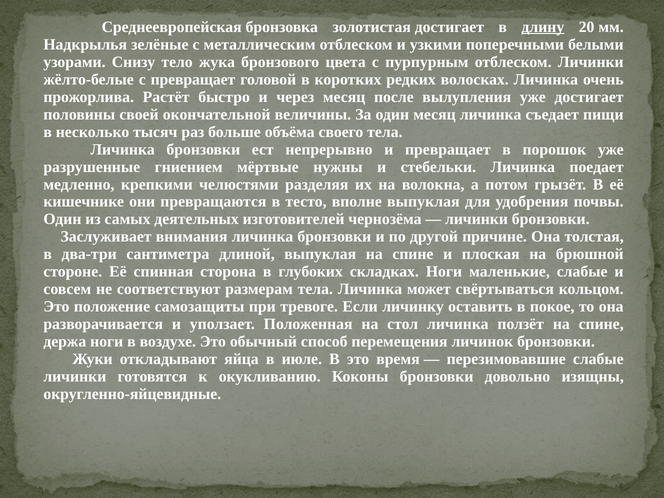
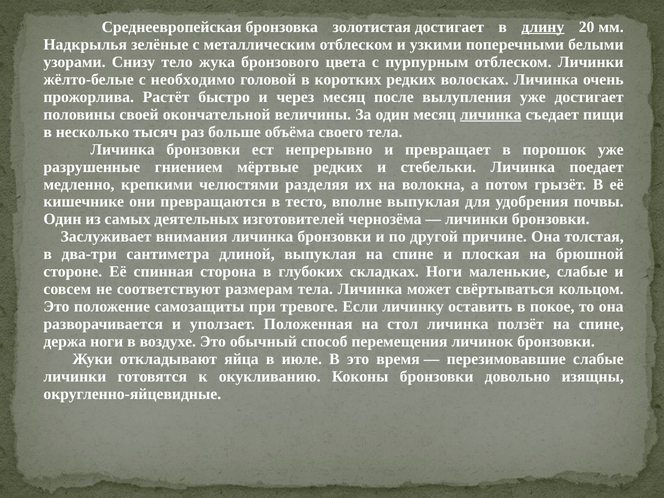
с превращает: превращает -> необходимо (193, 79)
личинка underline: none -> present (491, 114)
мёртвые нужны: нужны -> редких (338, 167)
